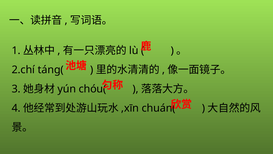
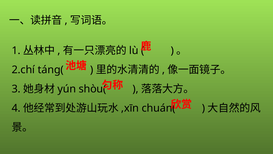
chóu(: chóu( -> shòu( (92, 89)
